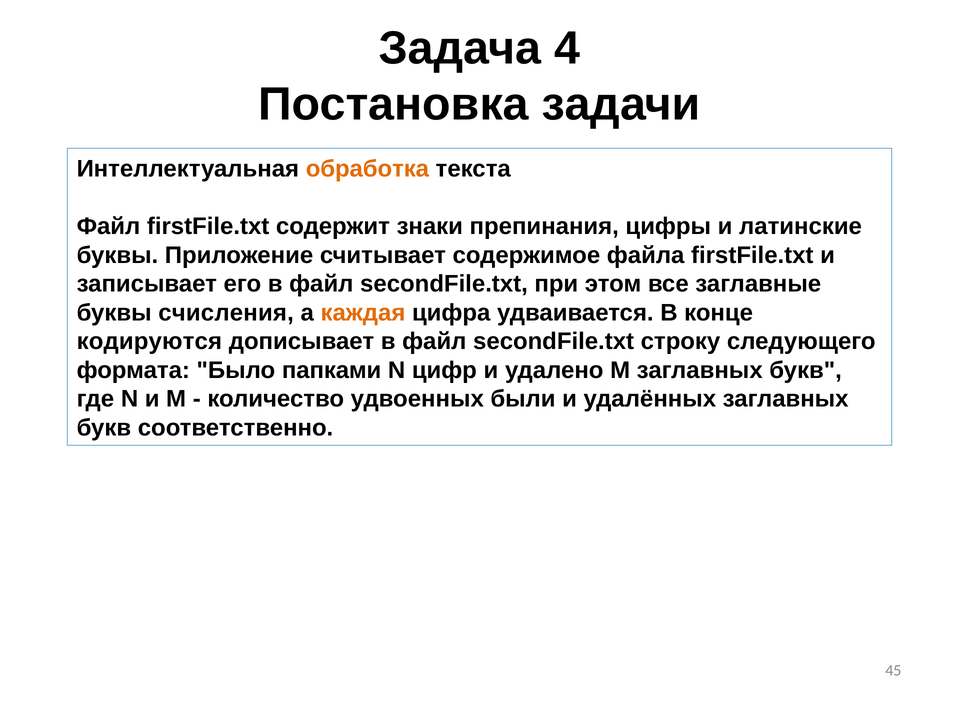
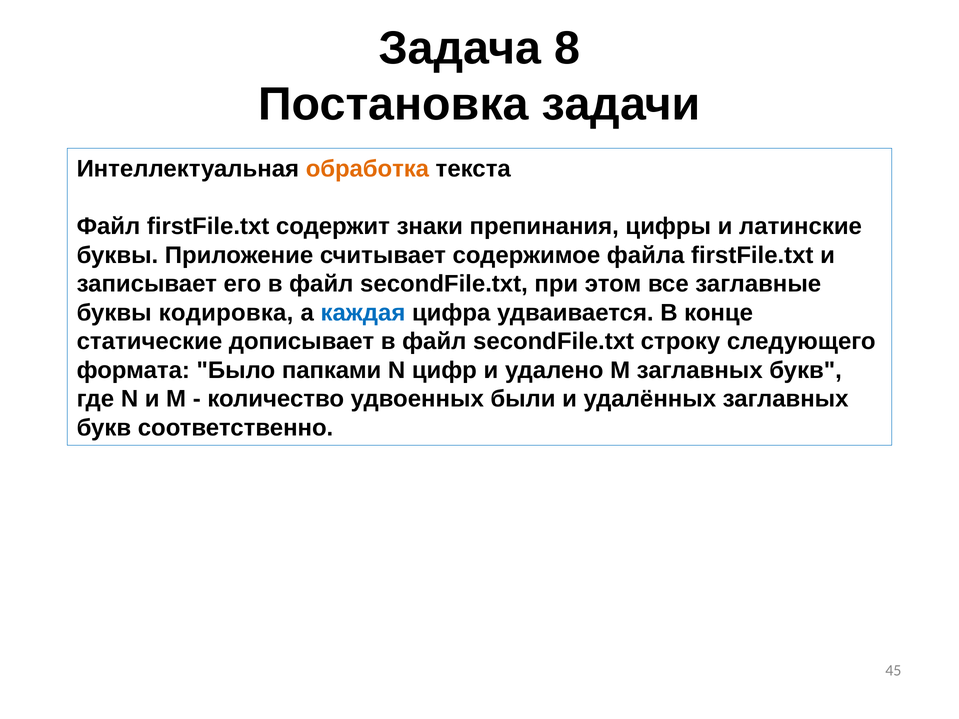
4: 4 -> 8 (567, 48)
счисления: счисления -> кодировка (226, 313)
каждая colour: orange -> blue (363, 313)
кодируются: кодируются -> статические (149, 342)
